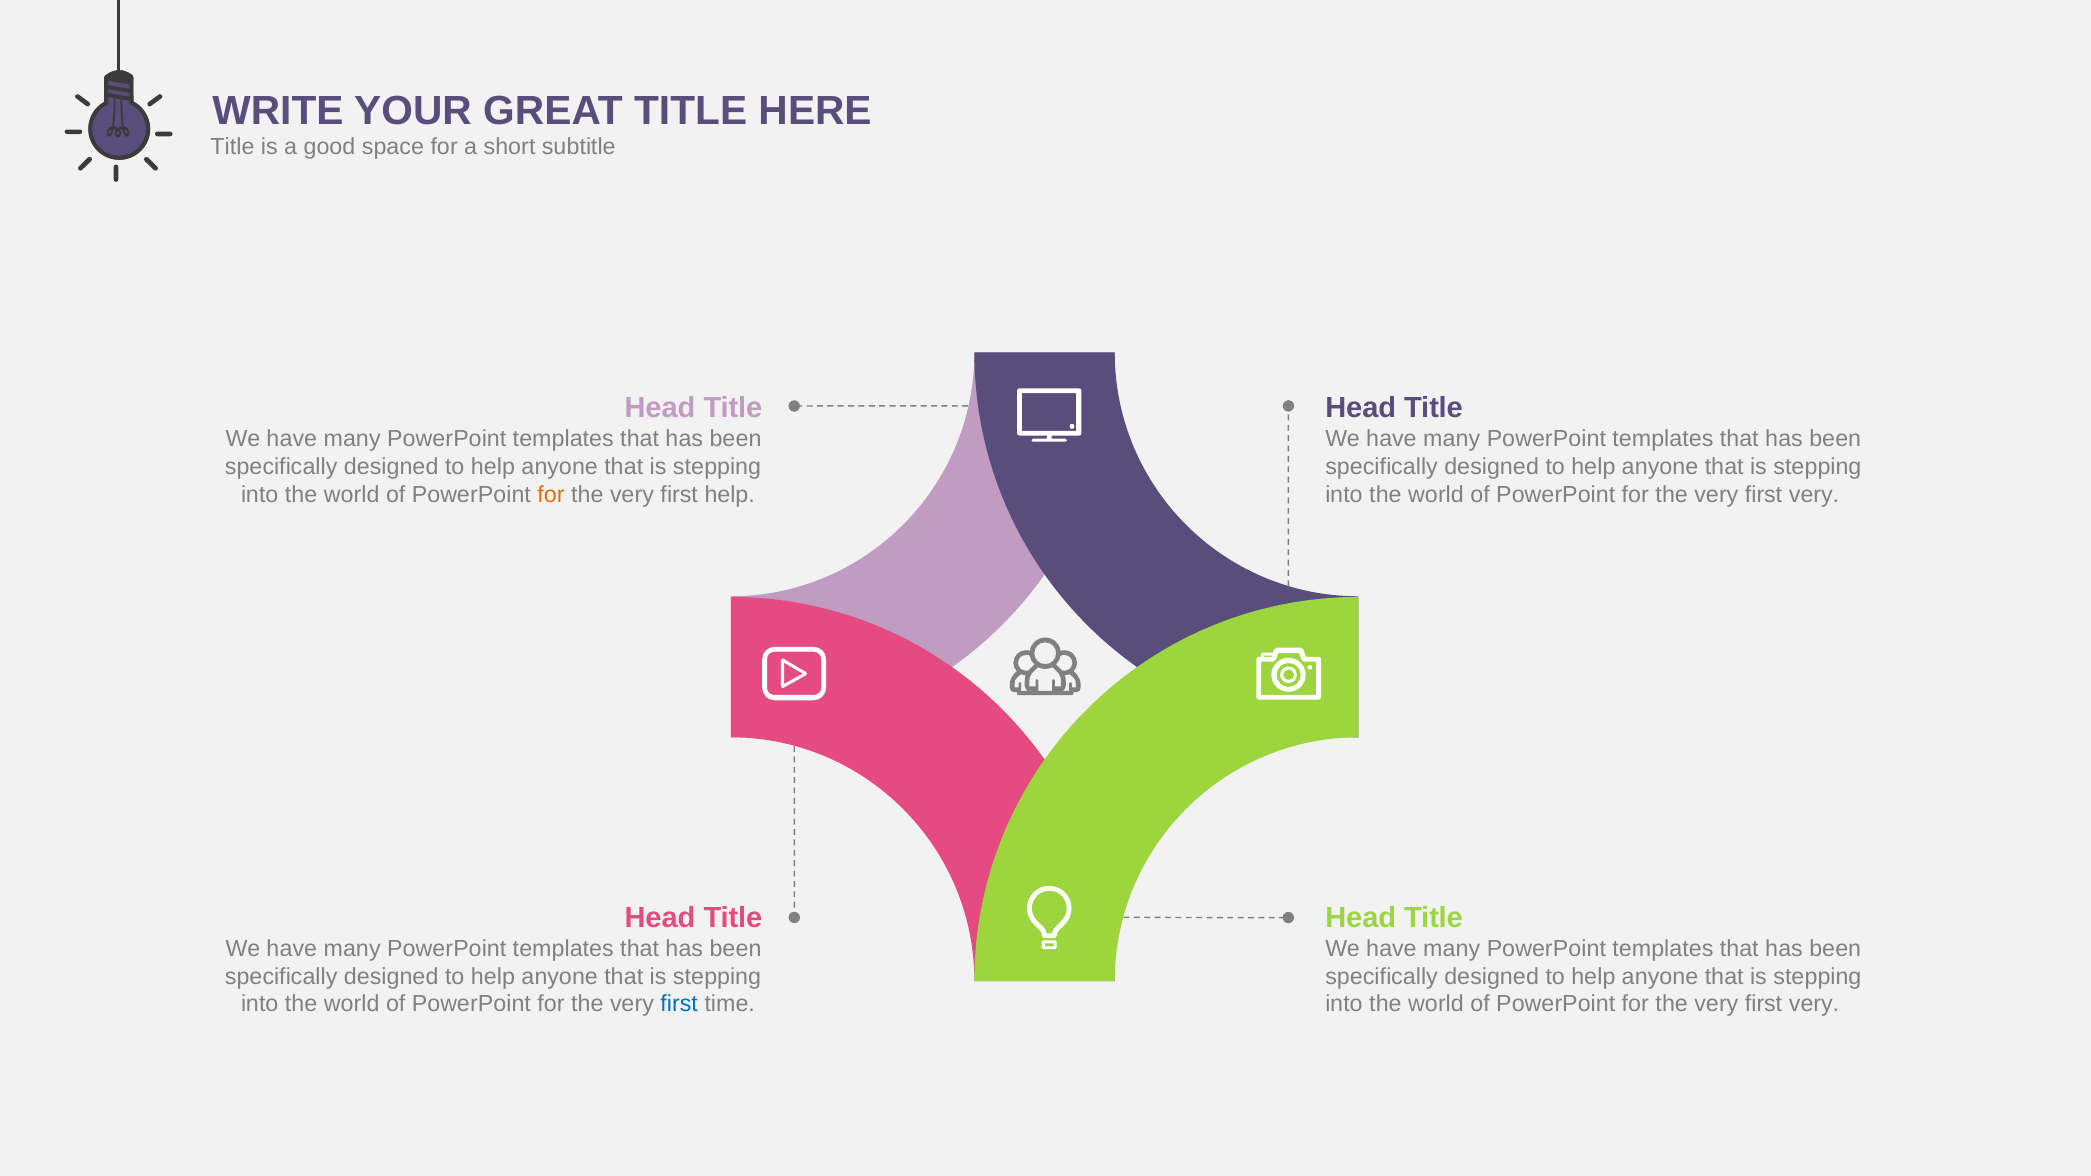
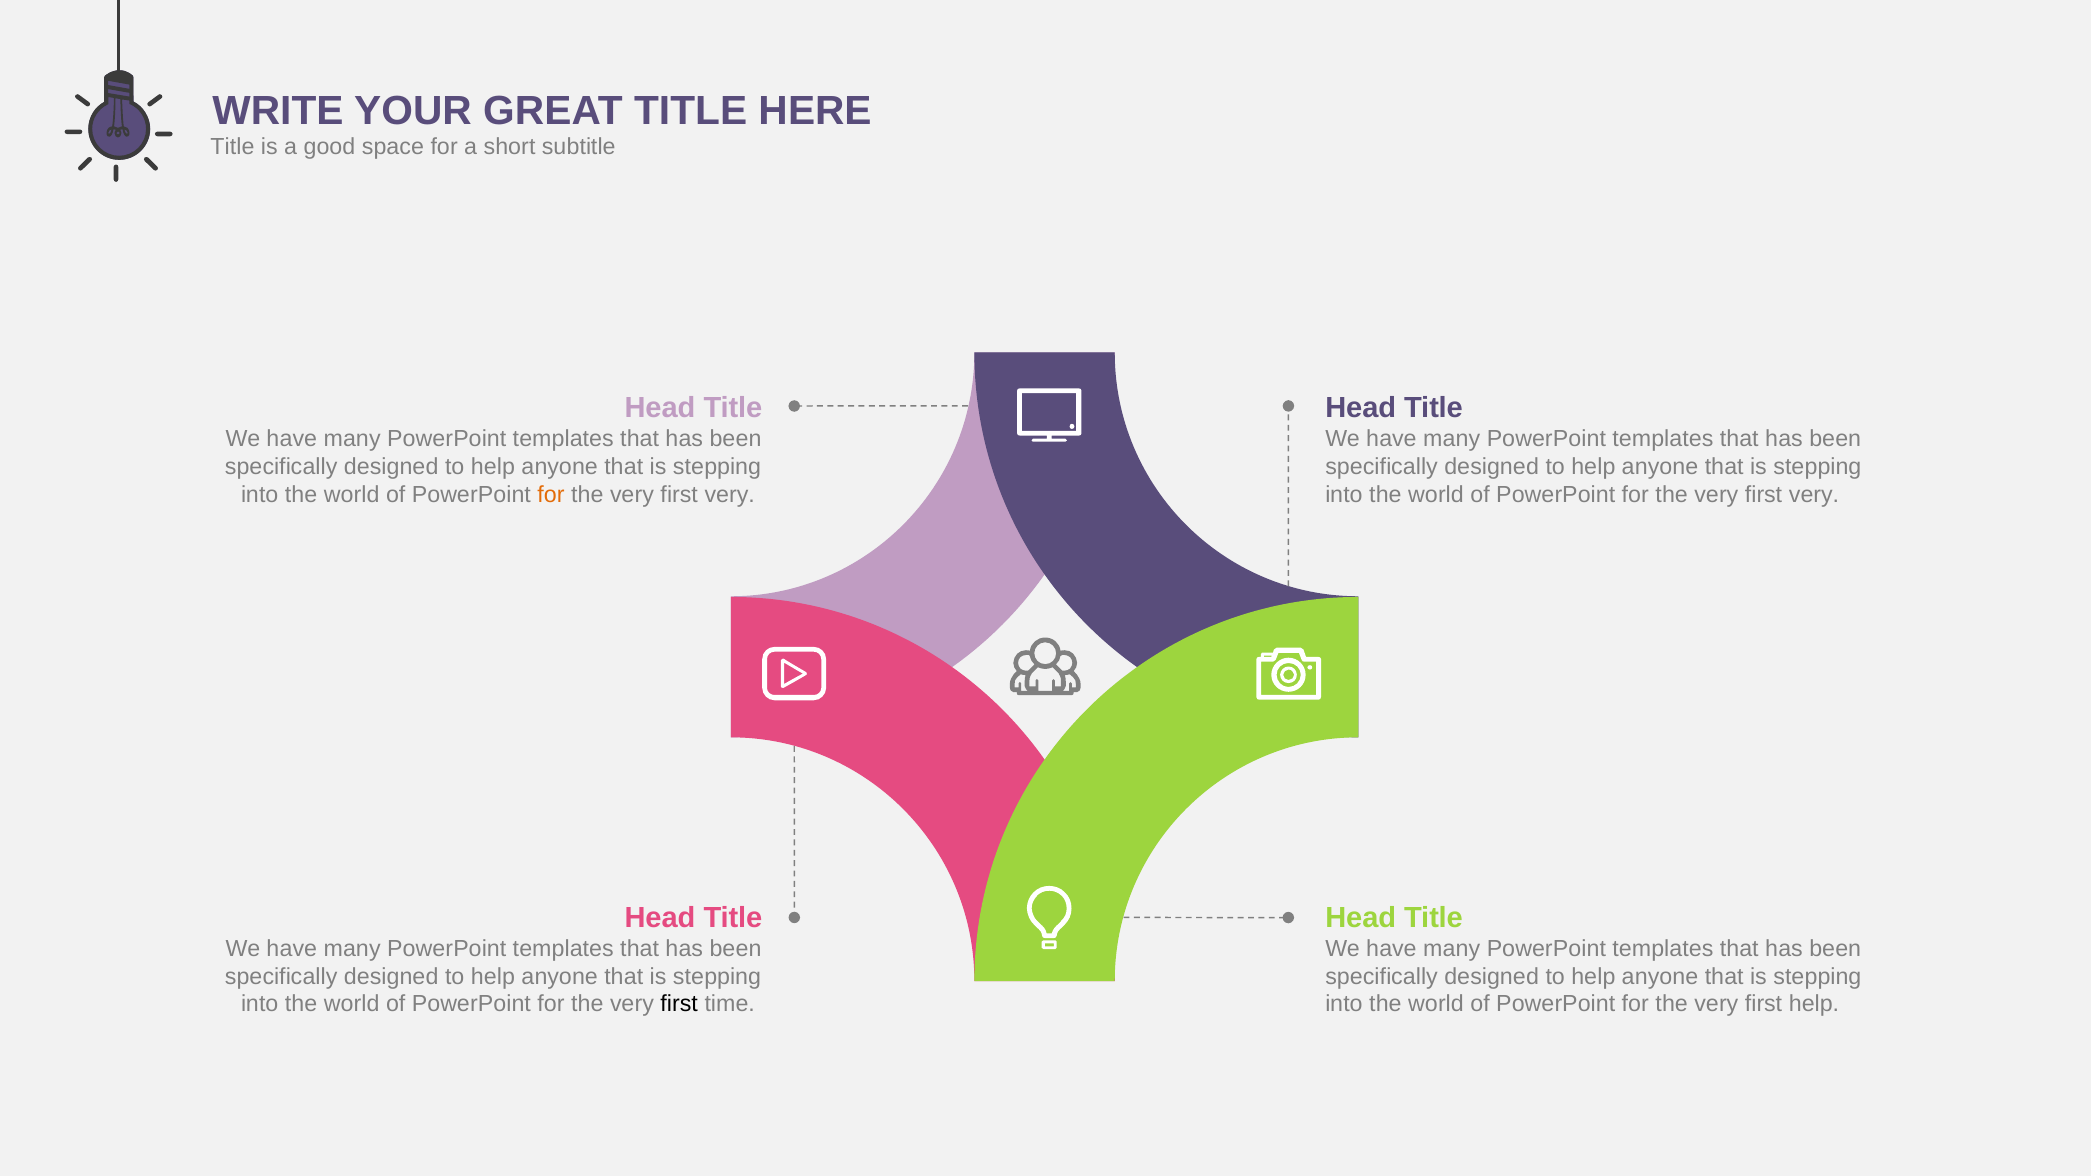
help: help -> very (730, 494)
first colour: blue -> black (679, 1004)
very: very -> help (1814, 1004)
